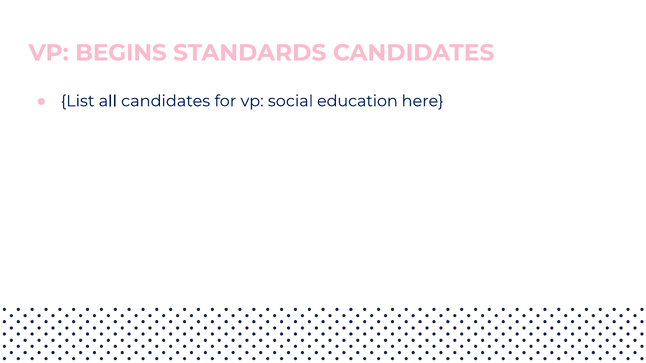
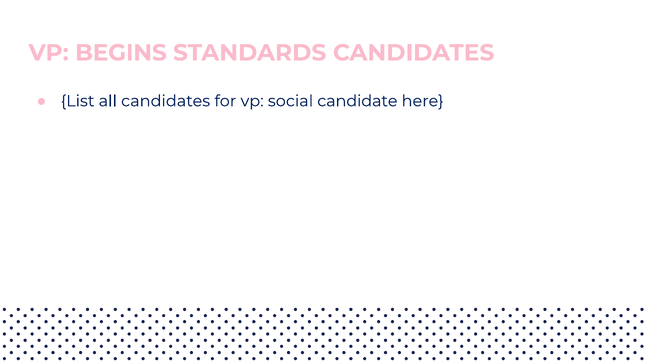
education: education -> candidate (357, 101)
